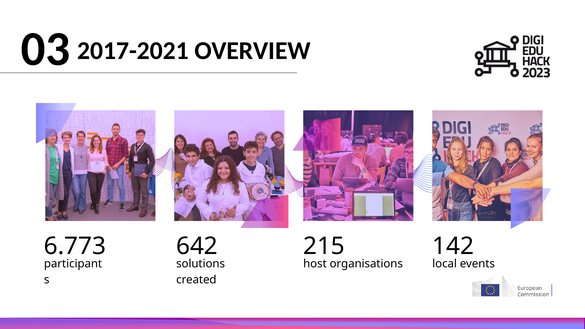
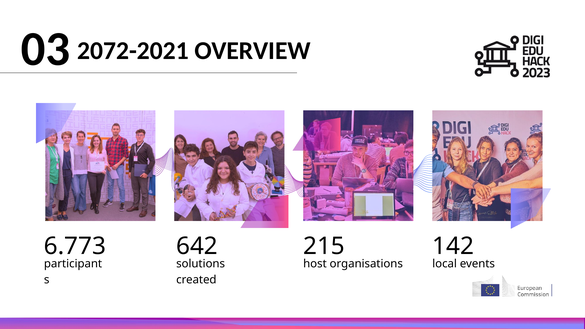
2017-2021: 2017-2021 -> 2072-2021 (133, 51)
